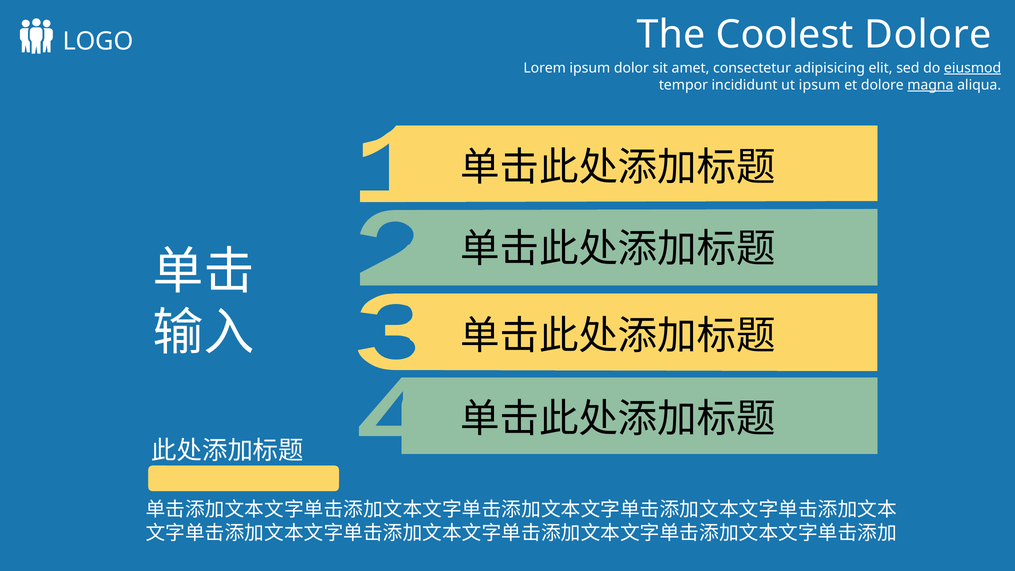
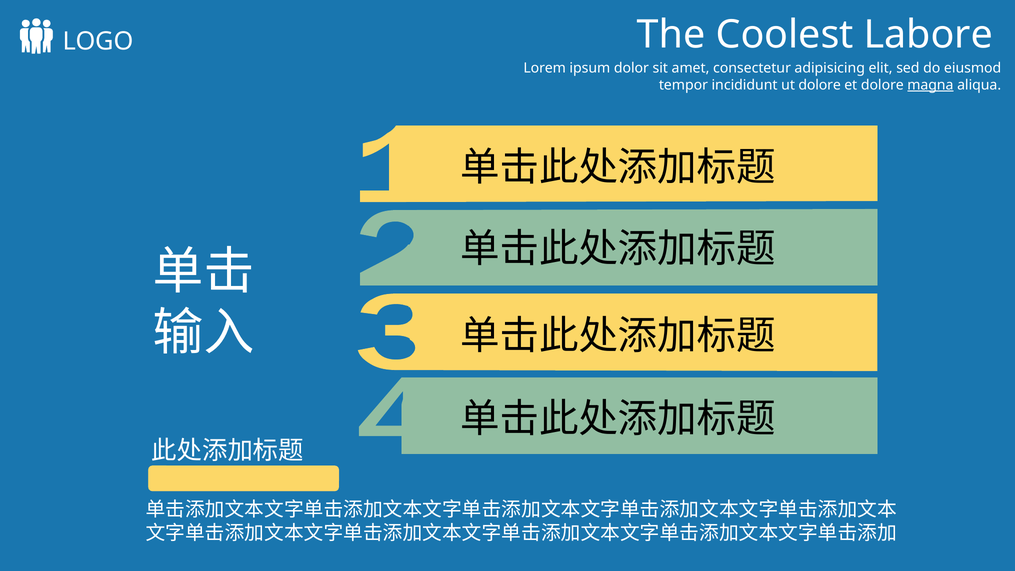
Coolest Dolore: Dolore -> Labore (928, 35)
eiusmod underline: present -> none (973, 68)
ut ipsum: ipsum -> dolore (820, 85)
